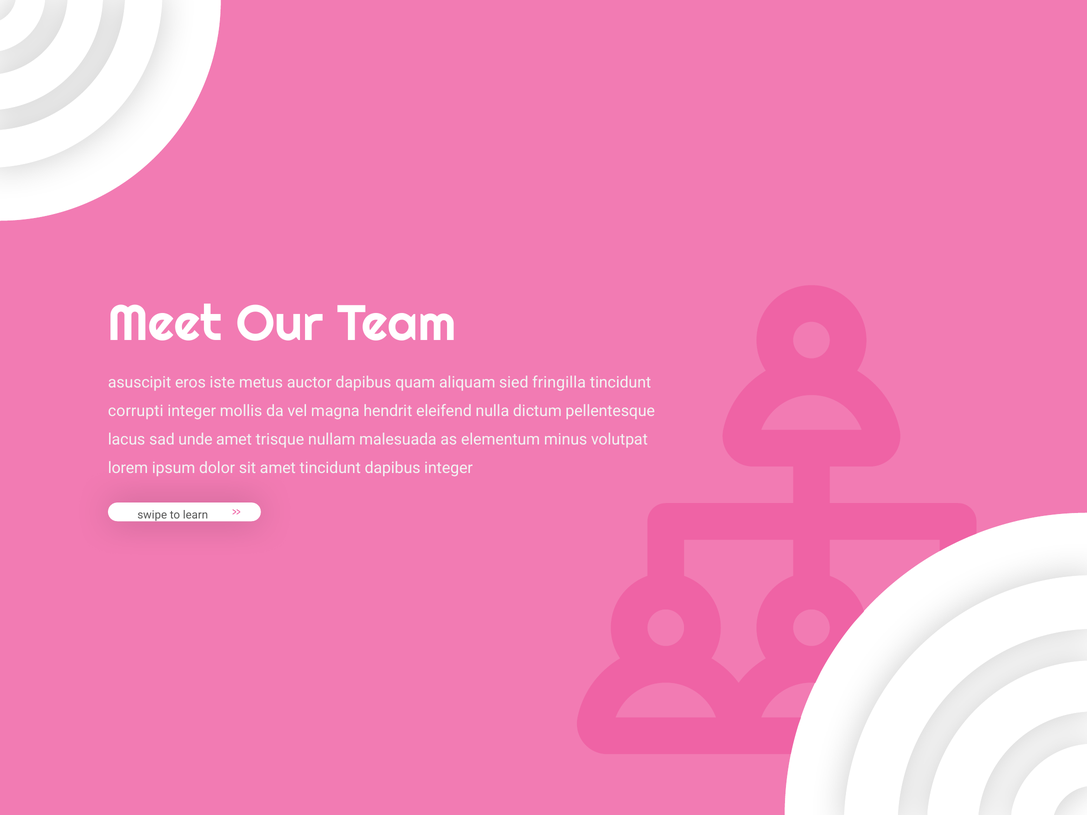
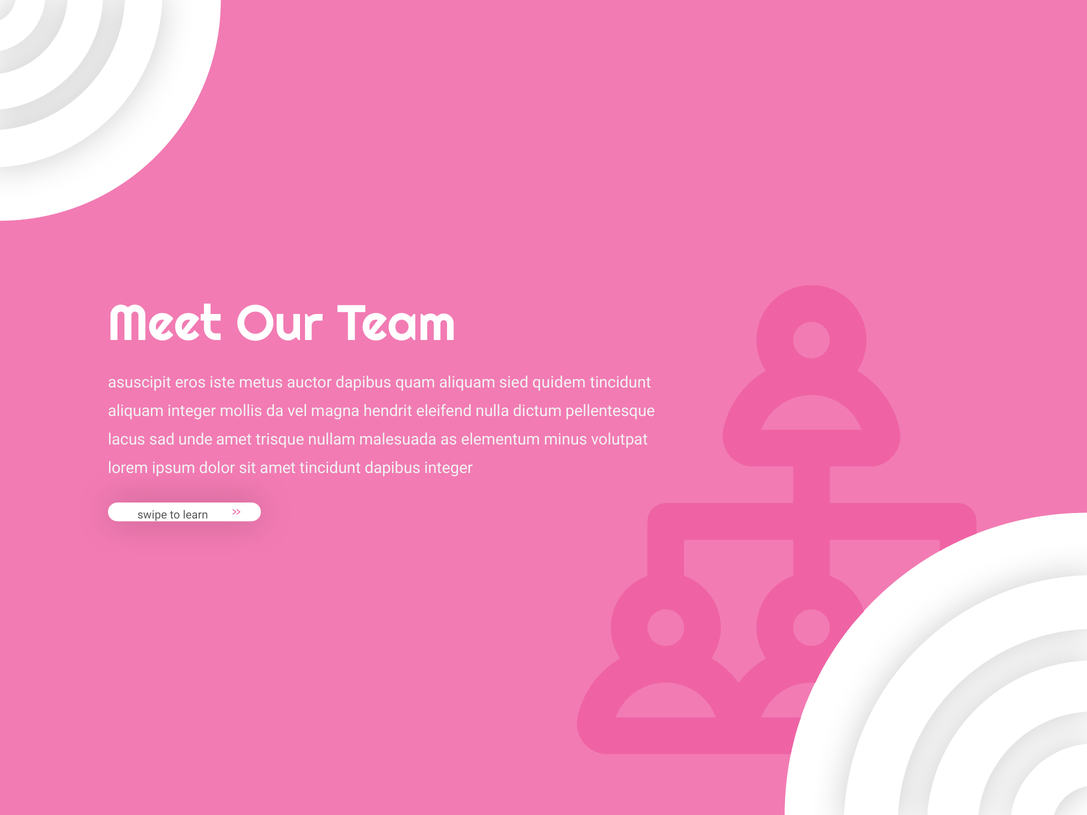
fringilla: fringilla -> quidem (559, 383)
corrupti: corrupti -> aliquam (136, 411)
